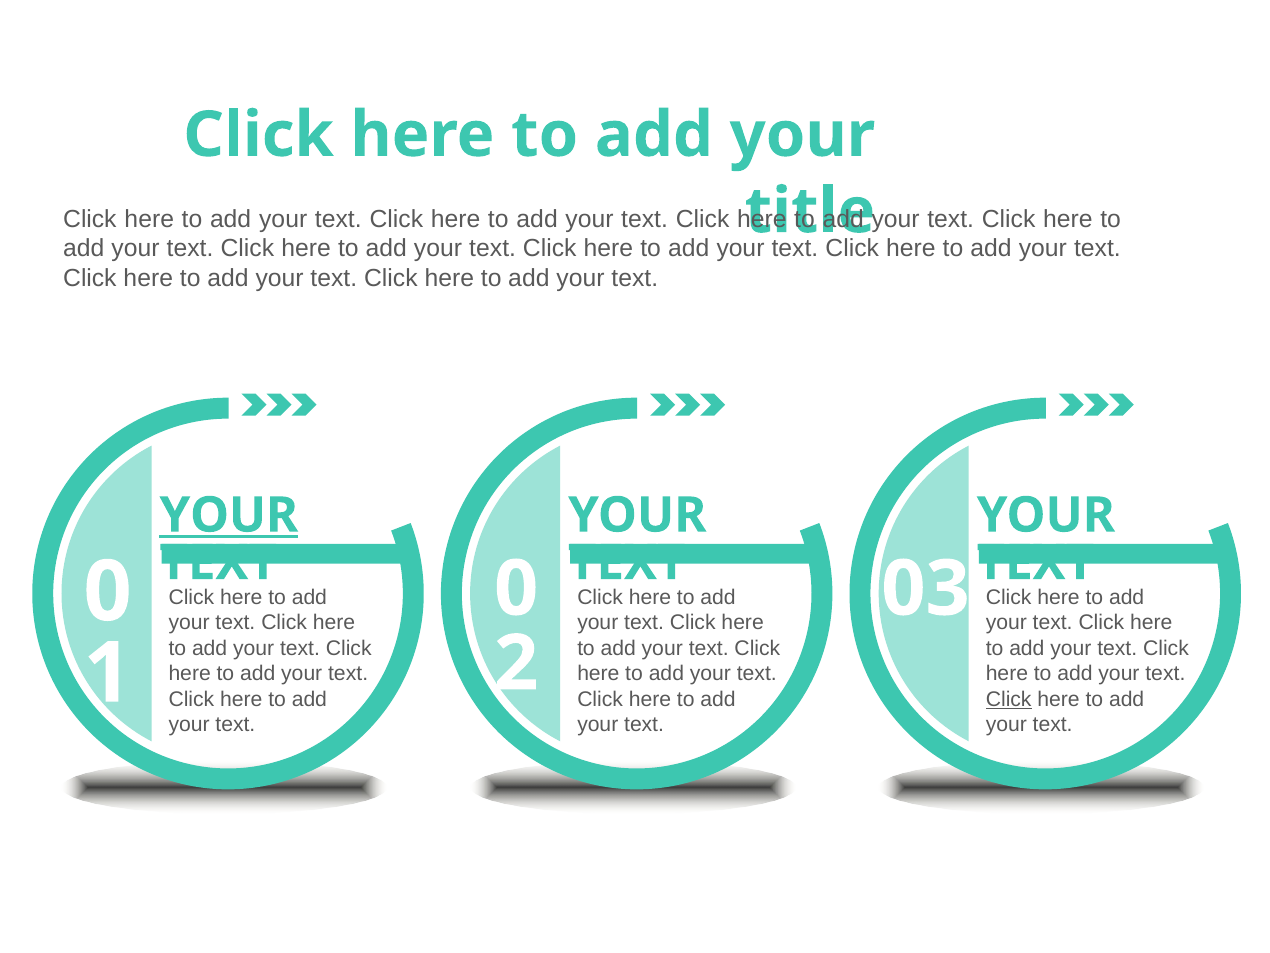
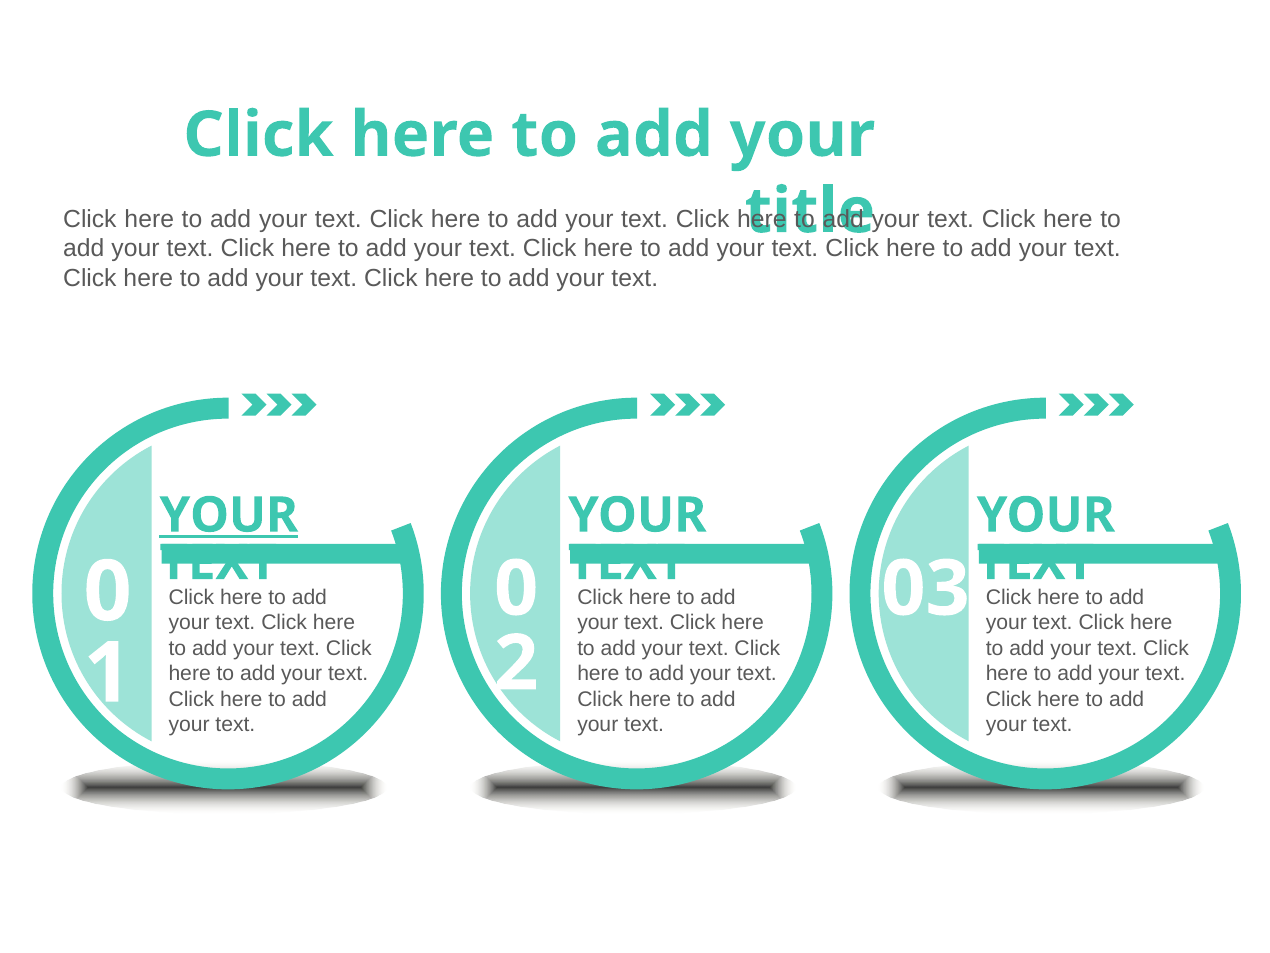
Click underline: present -> none (1009, 699)
